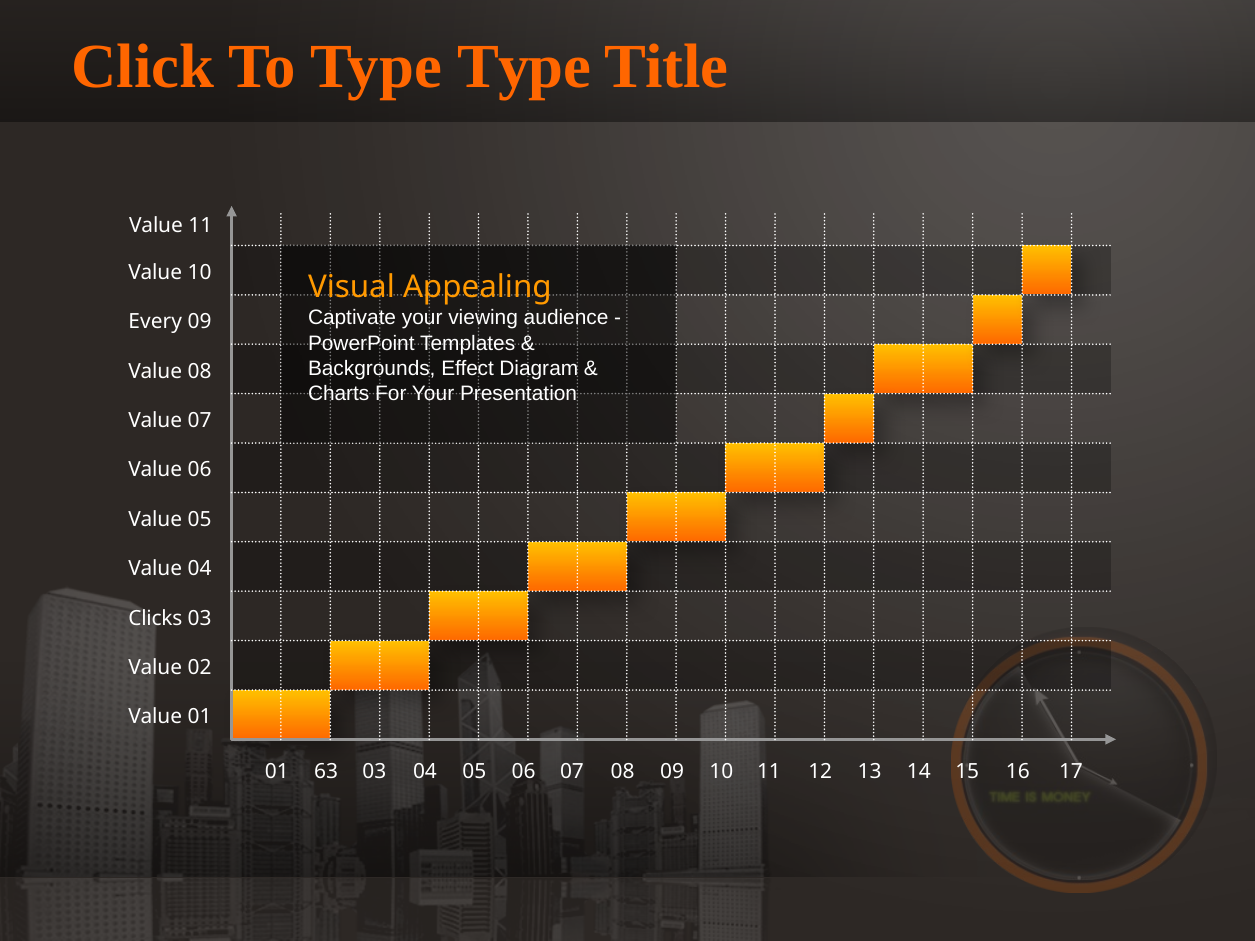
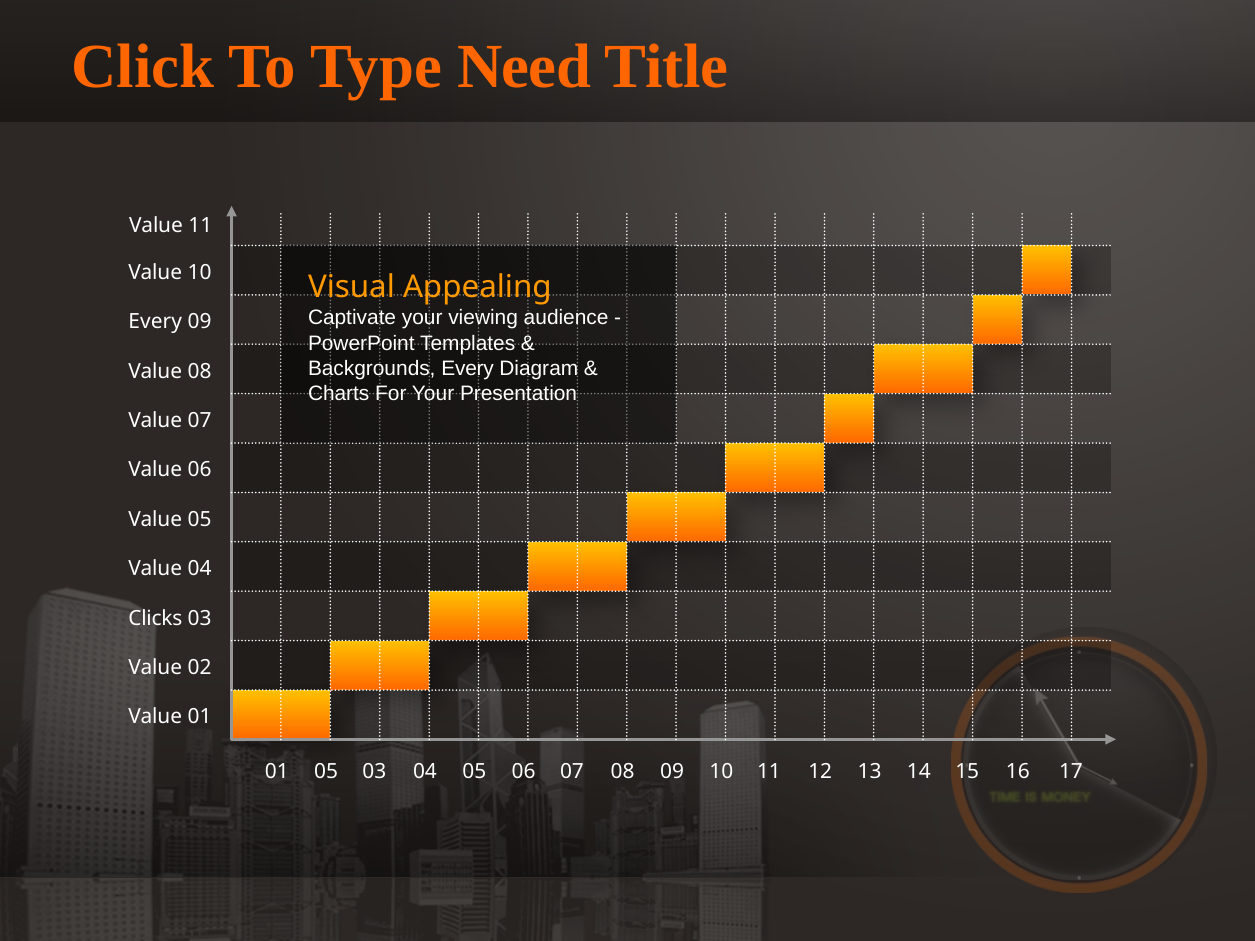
Type Type: Type -> Need (524, 67)
Backgrounds Effect: Effect -> Every (468, 368)
01 63: 63 -> 05 (326, 771)
